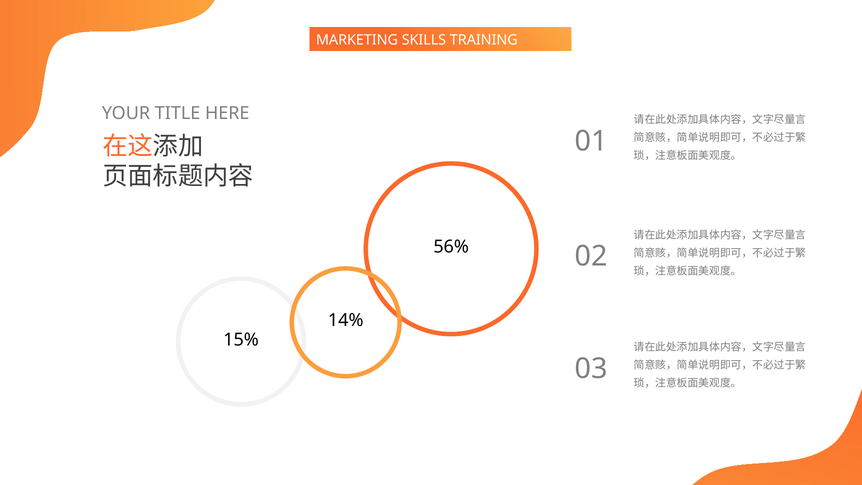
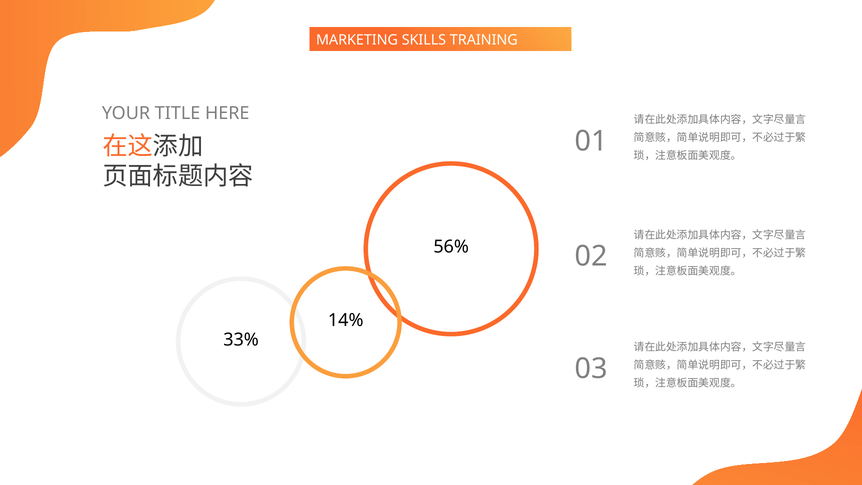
15%: 15% -> 33% (241, 340)
